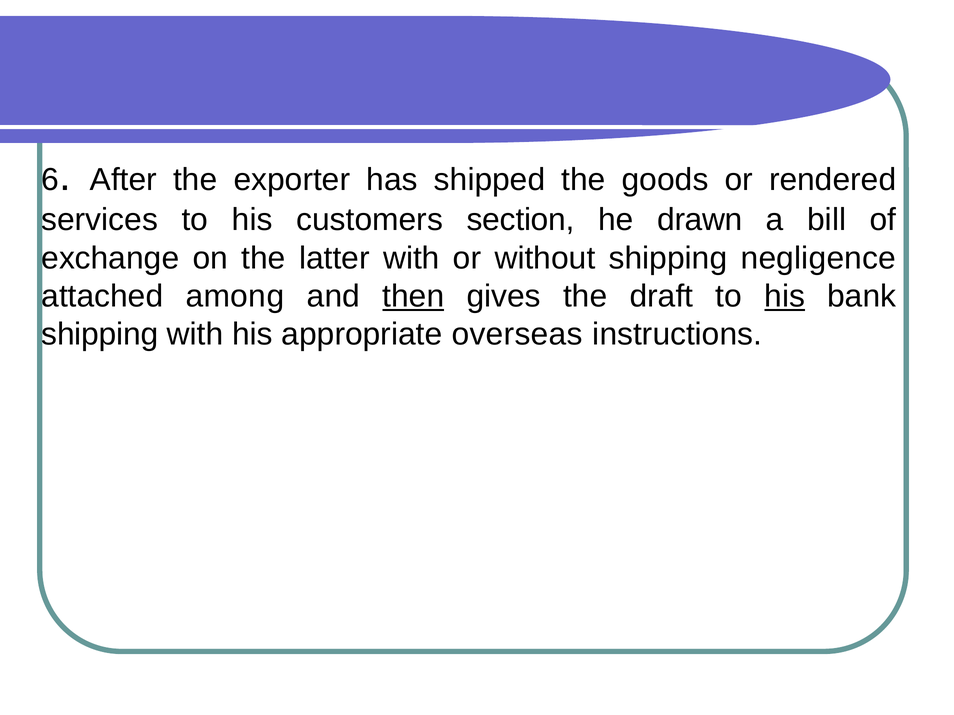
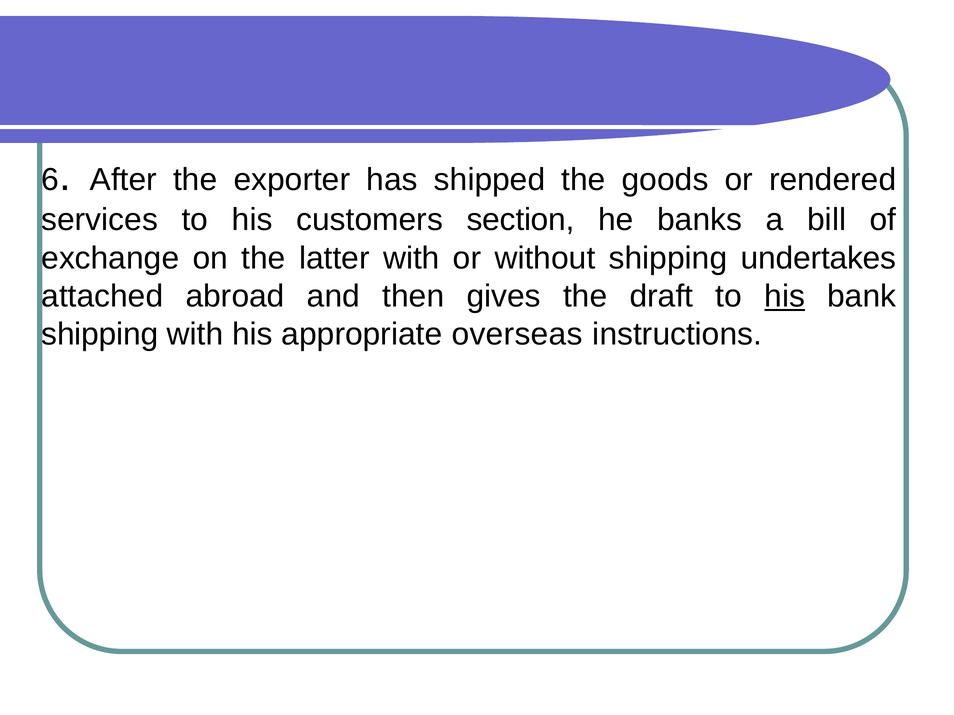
drawn: drawn -> banks (700, 220)
negligence: negligence -> undertakes (819, 258)
among: among -> abroad (235, 296)
then underline: present -> none (413, 296)
